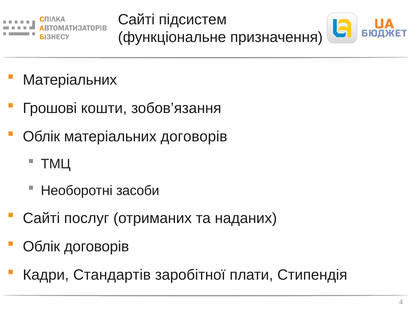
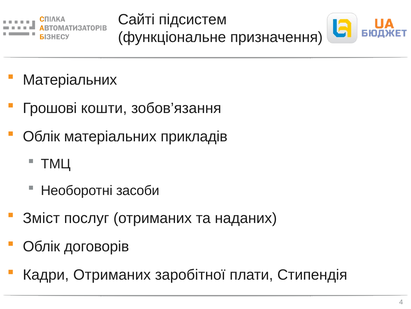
матеріальних договорів: договорів -> прикладів (194, 136)
Сайті: Сайті -> Зміст (41, 218)
Кадри Стандартів: Стандартів -> Отриманих (112, 274)
